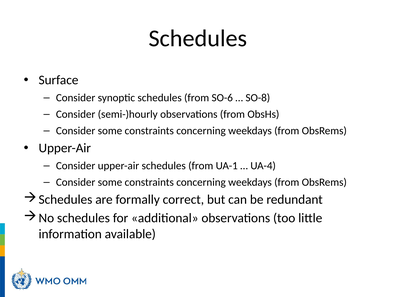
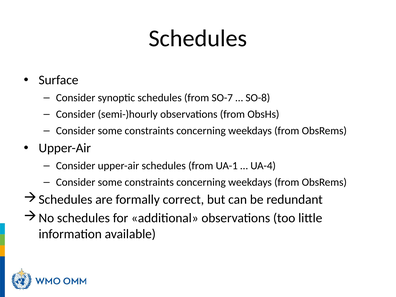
SO-6: SO-6 -> SO-7 (222, 98)
